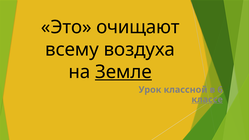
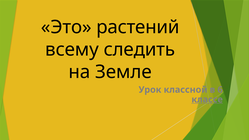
очищают: очищают -> растений (138, 27)
воздуха: воздуха -> следить (139, 49)
Земле underline: present -> none (123, 72)
